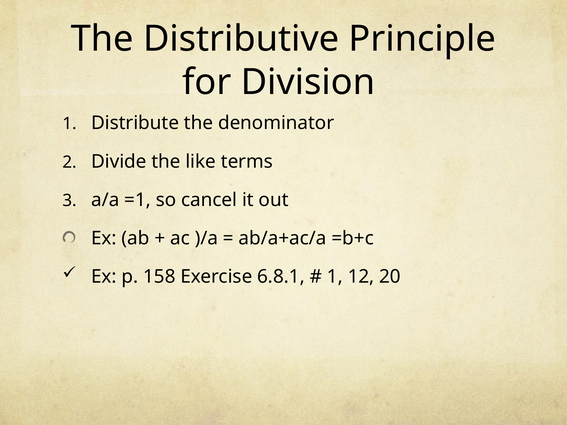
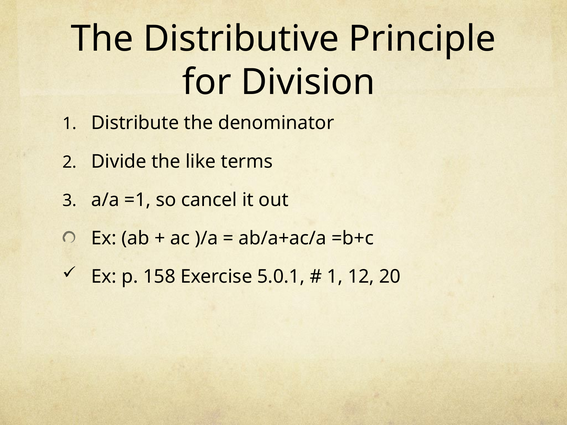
6.8.1: 6.8.1 -> 5.0.1 (281, 277)
